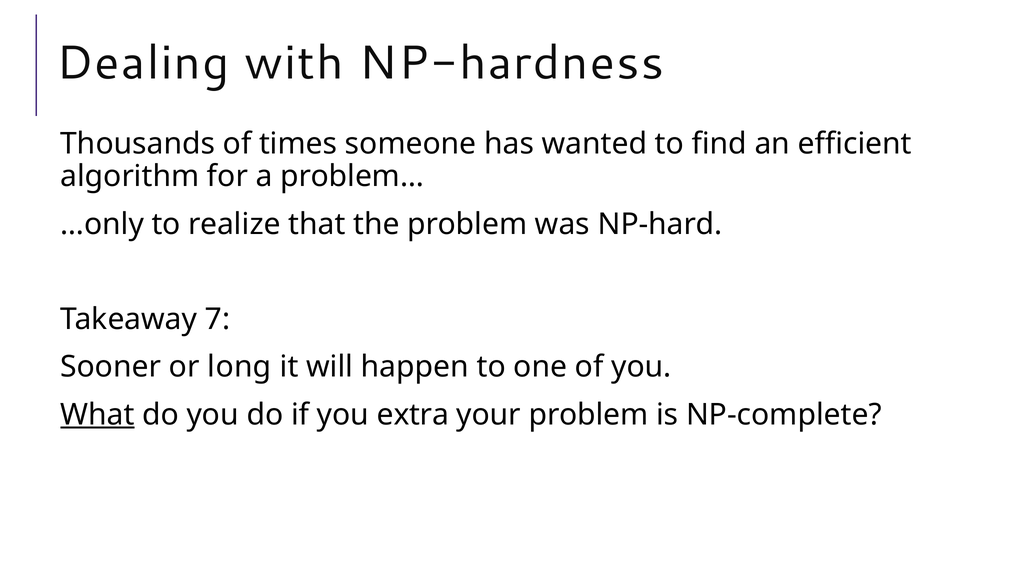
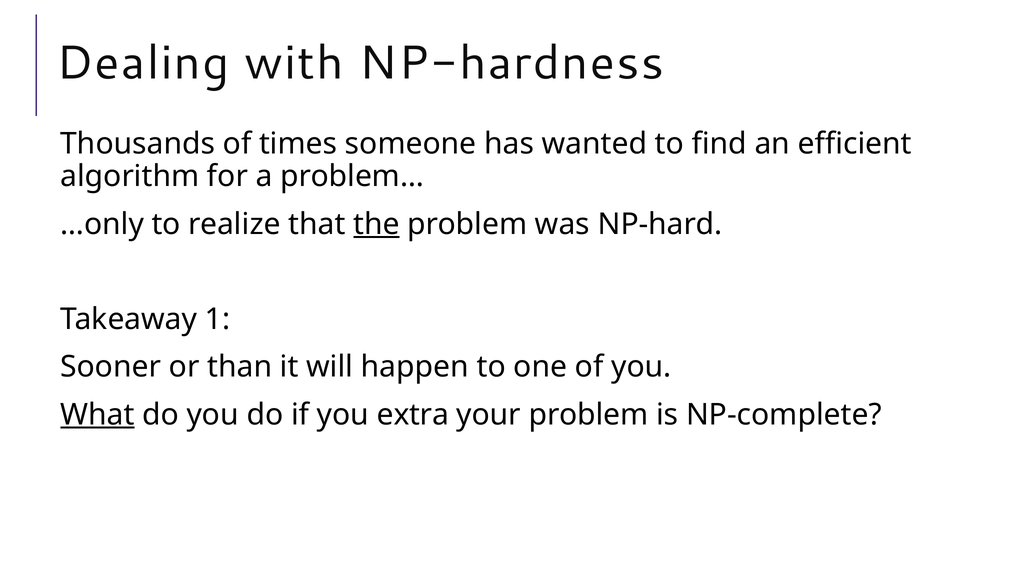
the underline: none -> present (376, 224)
7: 7 -> 1 (218, 319)
long: long -> than (240, 367)
